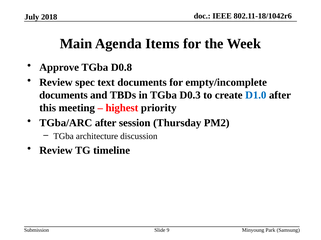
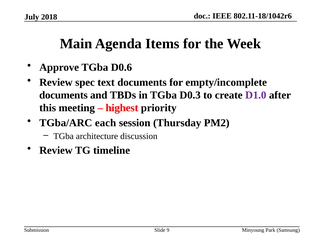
D0.8: D0.8 -> D0.6 (121, 68)
D1.0 colour: blue -> purple (256, 95)
TGba/ARC after: after -> each (106, 123)
